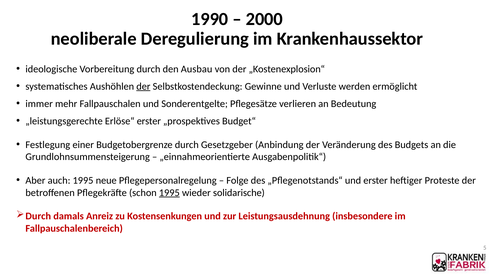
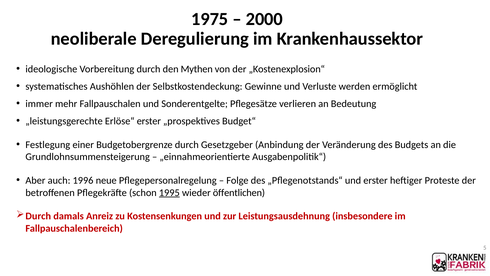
1990: 1990 -> 1975 (210, 19)
Ausbau: Ausbau -> Mythen (197, 69)
der underline: present -> none (143, 86)
auch 1995: 1995 -> 1996 (83, 180)
solidarische: solidarische -> öffentlichen (239, 192)
